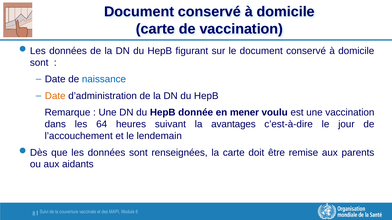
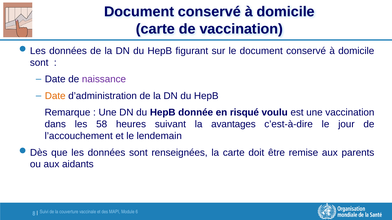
naissance colour: blue -> purple (104, 79)
mener: mener -> risqué (244, 113)
64: 64 -> 58 (102, 124)
